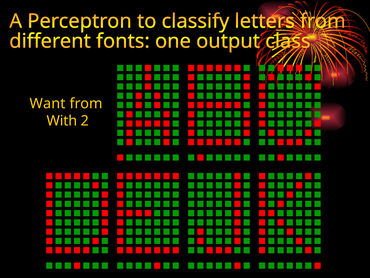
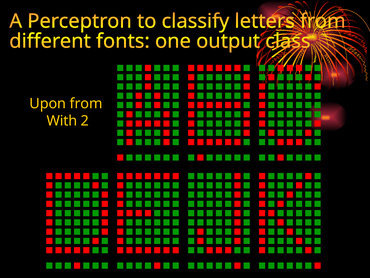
Want: Want -> Upon (48, 103)
